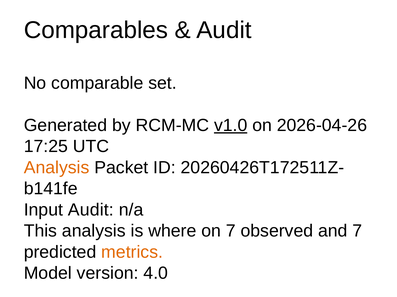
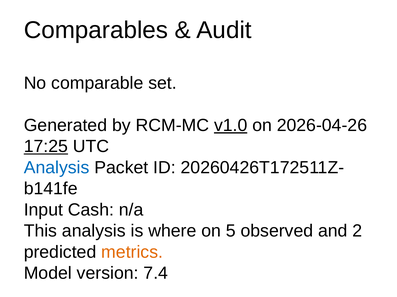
17:25 underline: none -> present (46, 147)
Analysis colour: orange -> blue (57, 168)
Input Audit: Audit -> Cash (91, 210)
on 7: 7 -> 5 (231, 232)
and 7: 7 -> 2 (357, 232)
4.0: 4.0 -> 7.4 (156, 274)
